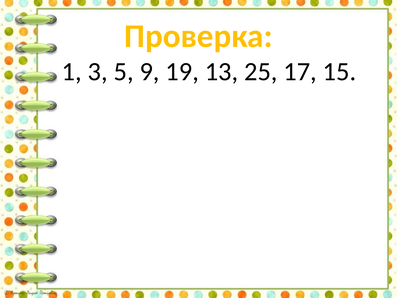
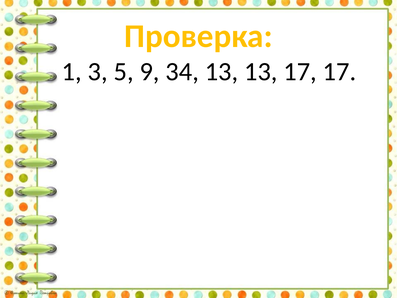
19: 19 -> 34 (182, 72)
13 25: 25 -> 13 (261, 72)
17 15: 15 -> 17 (339, 72)
